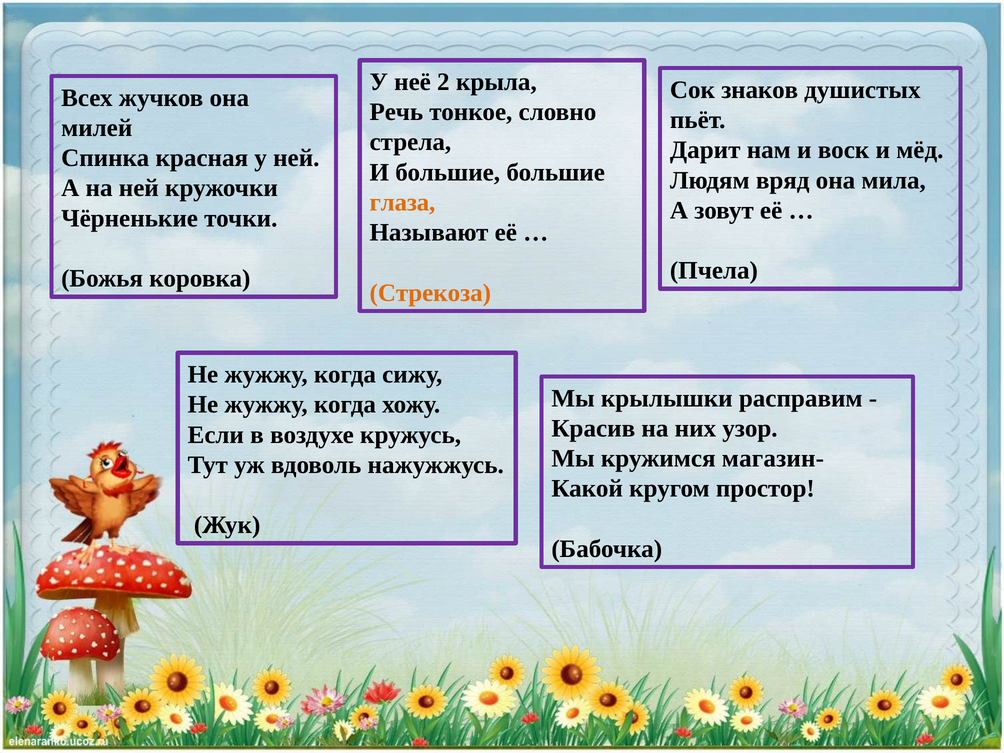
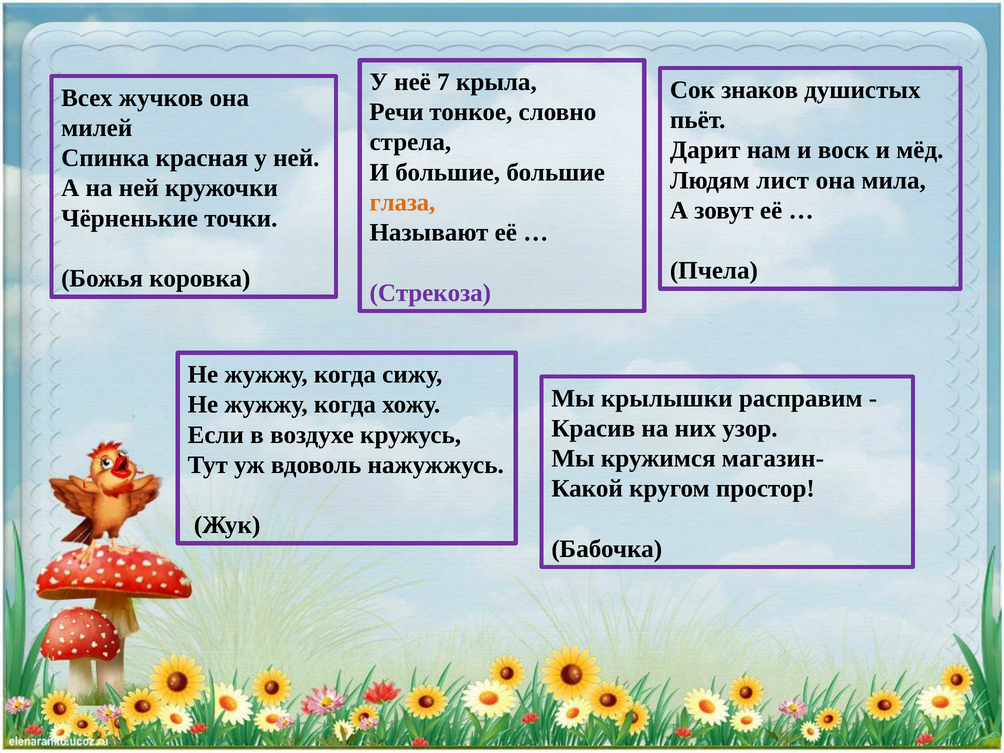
2: 2 -> 7 (443, 82)
Речь: Речь -> Речи (396, 112)
вряд: вряд -> лист (783, 180)
Стрекоза colour: orange -> purple (430, 293)
